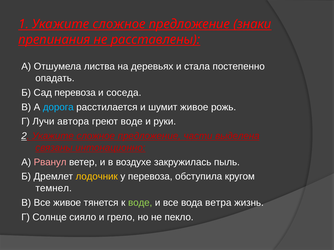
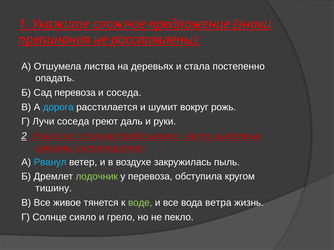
шумит живое: живое -> вокруг (194, 107)
Лучи автора: автора -> соседа (73, 122)
греют воде: воде -> даль (132, 122)
Рванул colour: pink -> light blue (50, 162)
лодочник colour: yellow -> light green (97, 177)
темнел: темнел -> тишину (54, 189)
